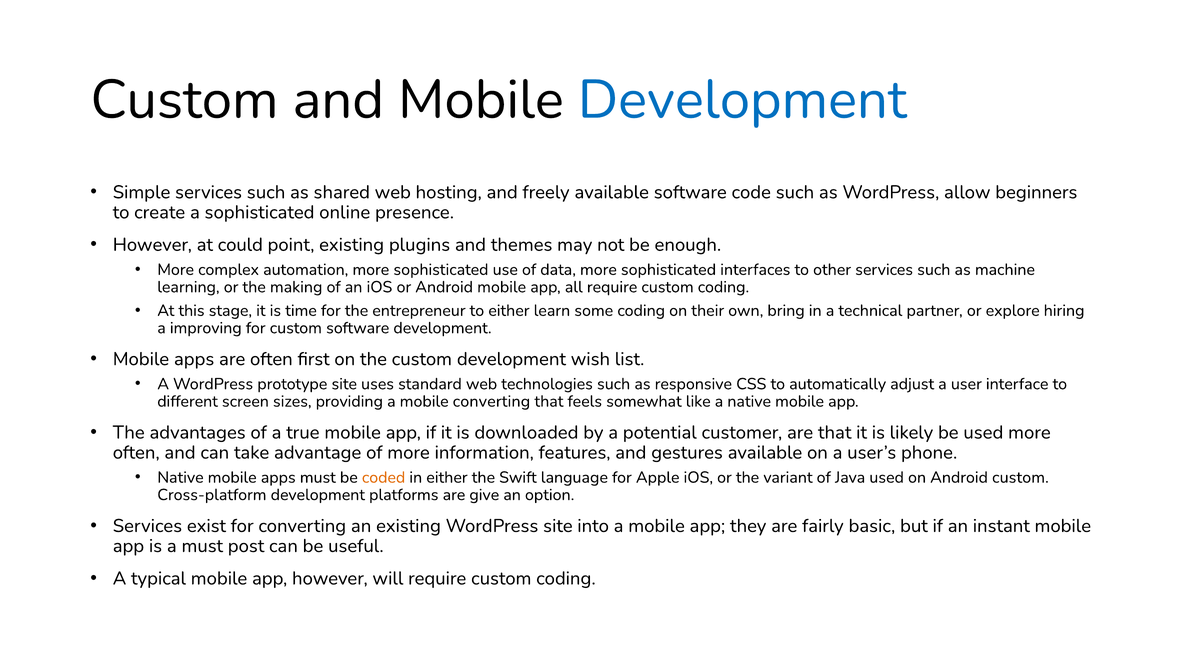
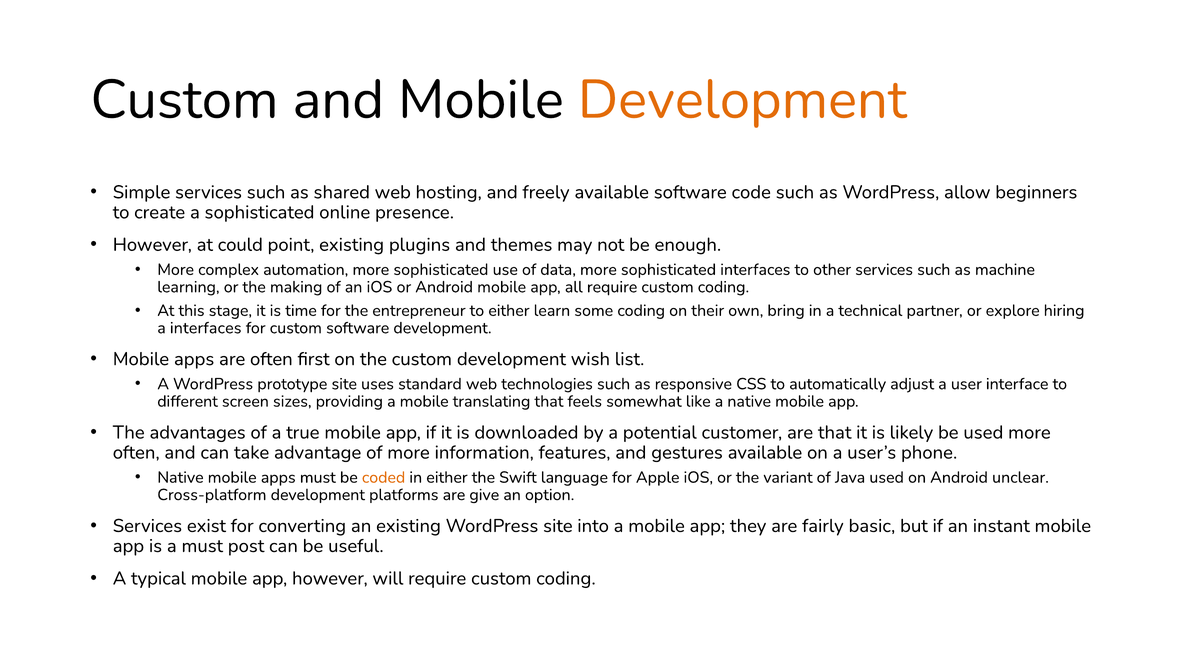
Development colour: blue -> orange (742, 100)
a improving: improving -> interfaces (206, 328)
mobile converting: converting -> translating (492, 401)
Android custom: custom -> unclear (1020, 477)
